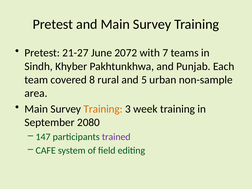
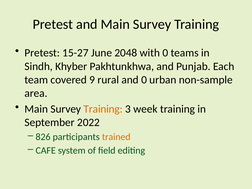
21-27: 21-27 -> 15-27 (75, 53)
2072: 2072 -> 2048 (126, 53)
with 7: 7 -> 0 (165, 53)
8: 8 -> 9 (92, 80)
and 5: 5 -> 0 (144, 80)
2080: 2080 -> 2022 (89, 122)
147: 147 -> 826 (43, 137)
trained colour: purple -> orange (116, 137)
